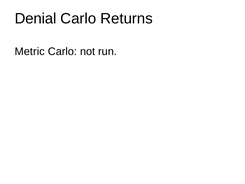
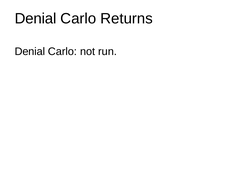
Metric: Metric -> Denial (30, 51)
